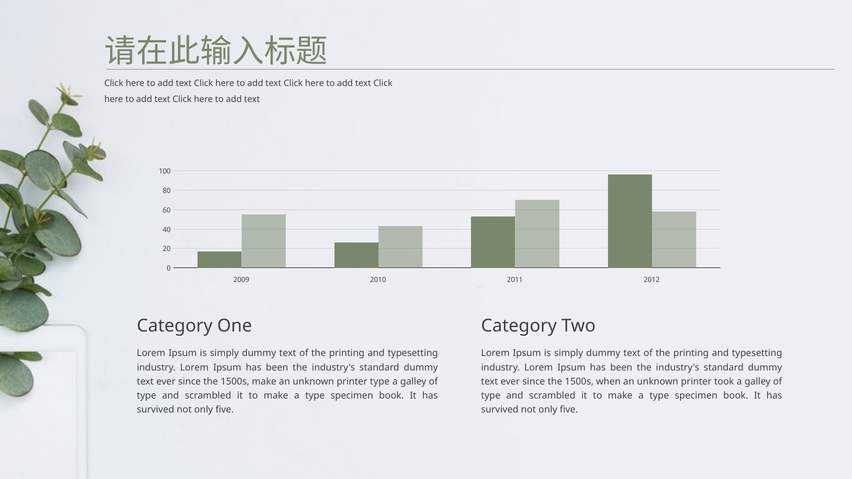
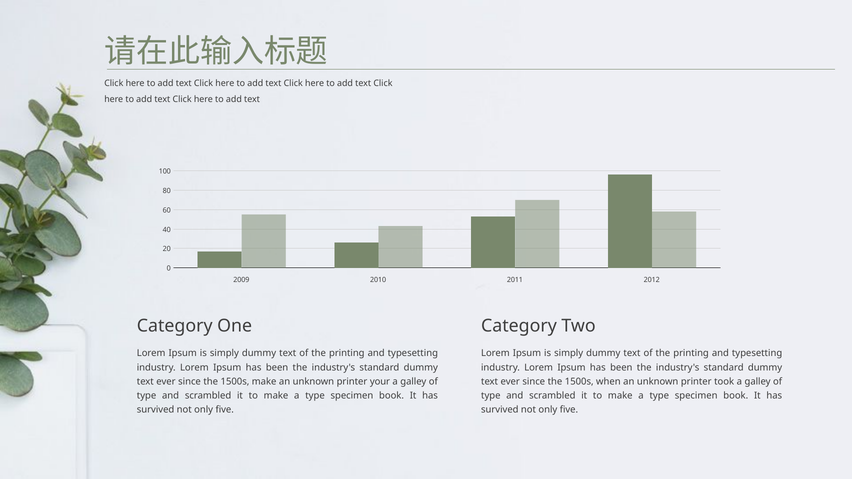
printer type: type -> your (380, 382)
